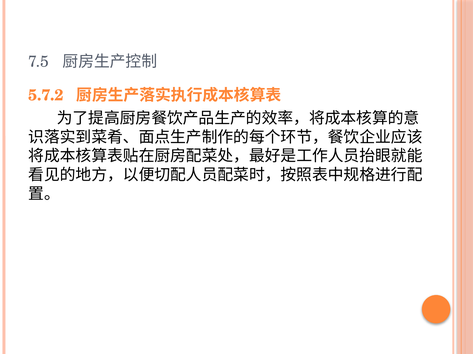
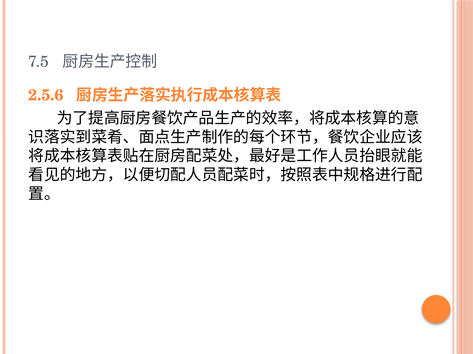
5.7.2: 5.7.2 -> 2.5.6 (46, 96)
